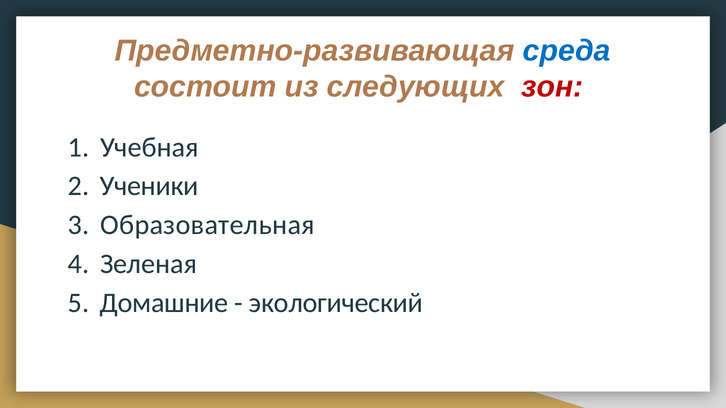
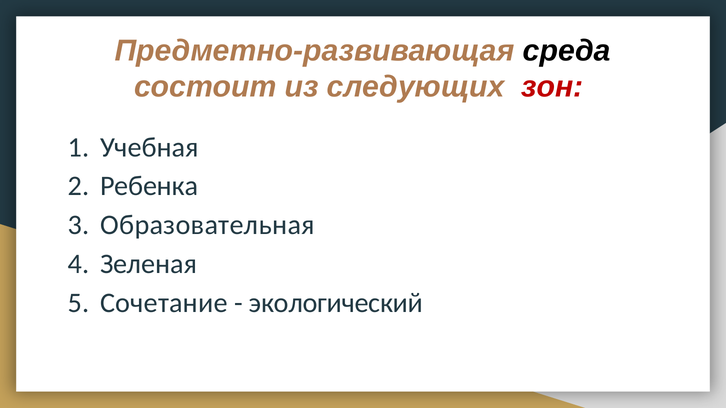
среда colour: blue -> black (567, 51)
Ученики: Ученики -> Ребенка (149, 186)
Домашние: Домашние -> Сочетание (164, 303)
